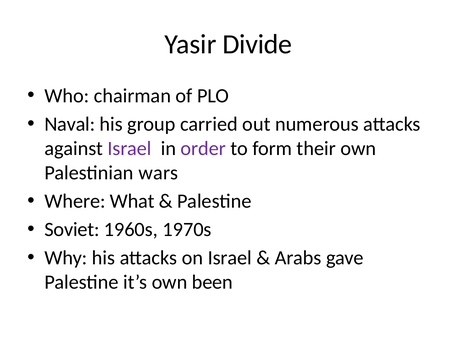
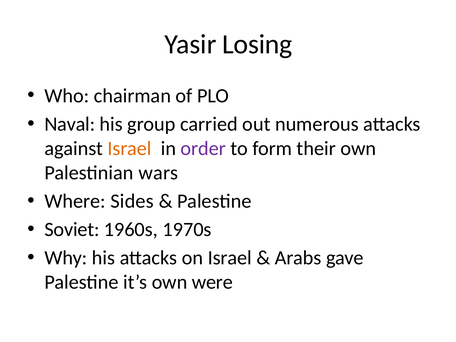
Divide: Divide -> Losing (257, 44)
Israel colour: purple -> orange (130, 148)
What: What -> Sides (132, 201)
been: been -> were (212, 282)
